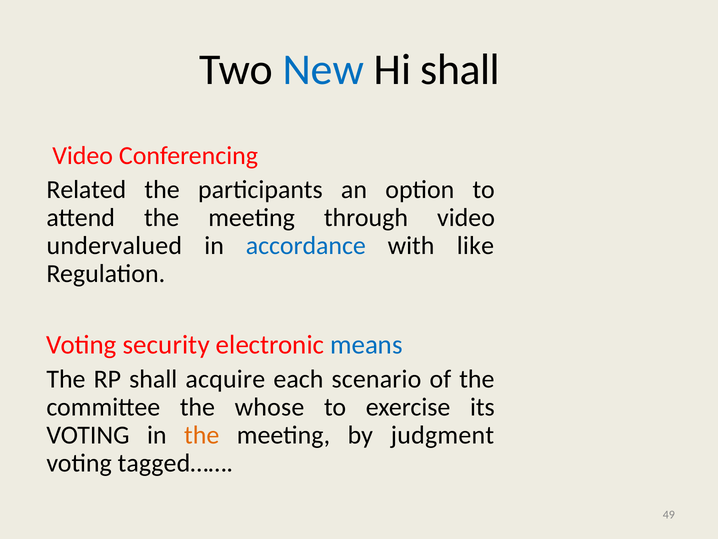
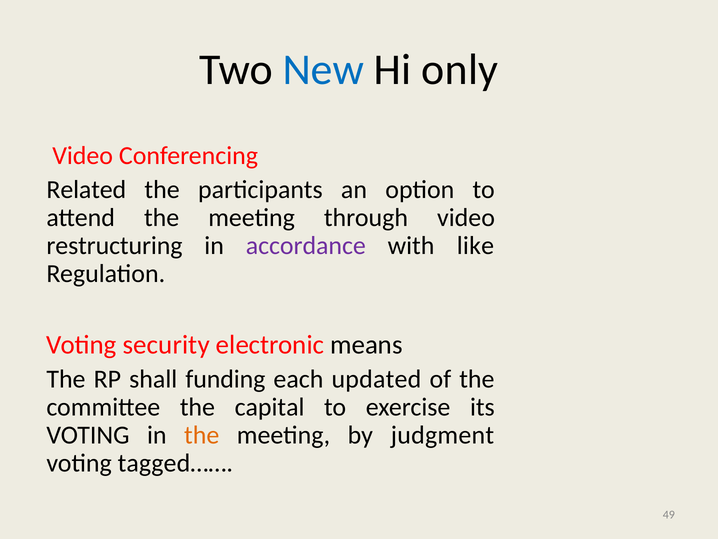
Hi shall: shall -> only (460, 70)
undervalued: undervalued -> restructuring (114, 245)
accordance colour: blue -> purple (306, 245)
means colour: blue -> black (366, 345)
acquire: acquire -> funding (225, 379)
scenario: scenario -> updated (376, 379)
whose: whose -> capital (270, 407)
